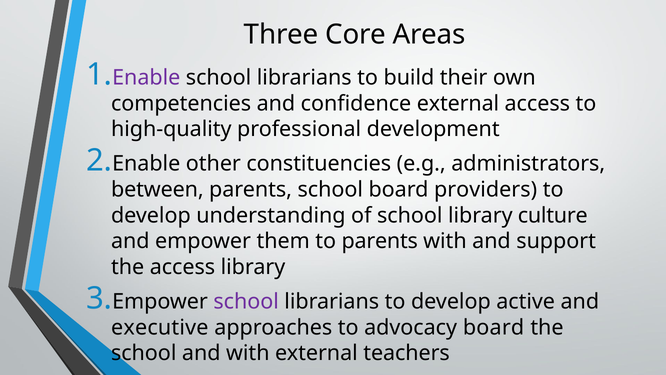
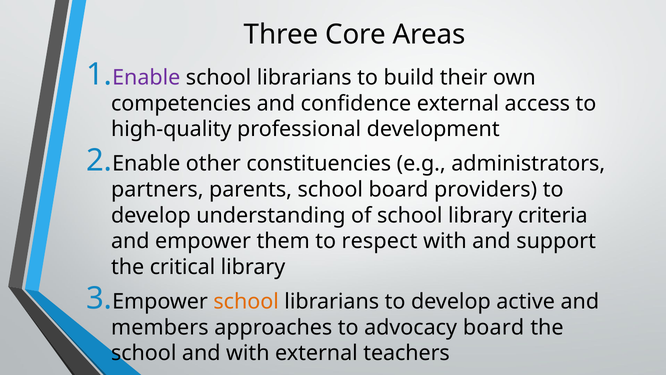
between: between -> partners (157, 189)
culture: culture -> criteria (553, 215)
to parents: parents -> respect (380, 241)
the access: access -> critical (182, 267)
school colour: purple -> orange (246, 301)
executive: executive -> members (160, 327)
